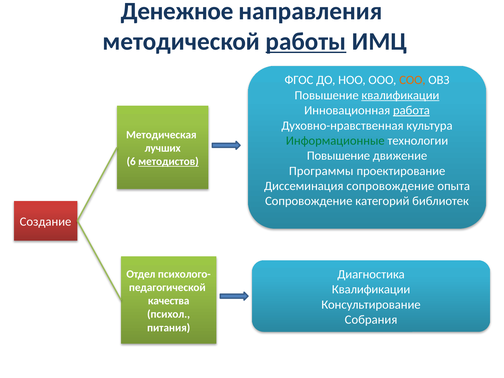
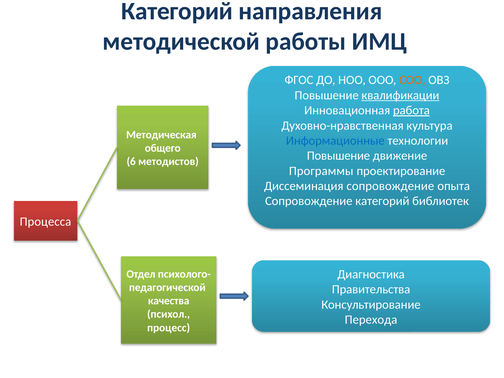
Денежное: Денежное -> Категорий (177, 11)
работы underline: present -> none (306, 42)
Информационные colour: green -> blue (335, 141)
лучших: лучших -> общего (163, 148)
методистов underline: present -> none (168, 162)
Создание: Создание -> Процесса (45, 222)
Квалификации: Квалификации -> Правительства (371, 289)
Собрания: Собрания -> Перехода (371, 320)
питания: питания -> процесс (169, 328)
